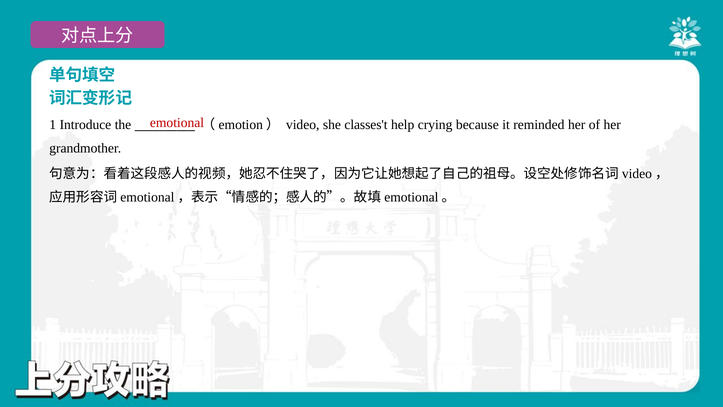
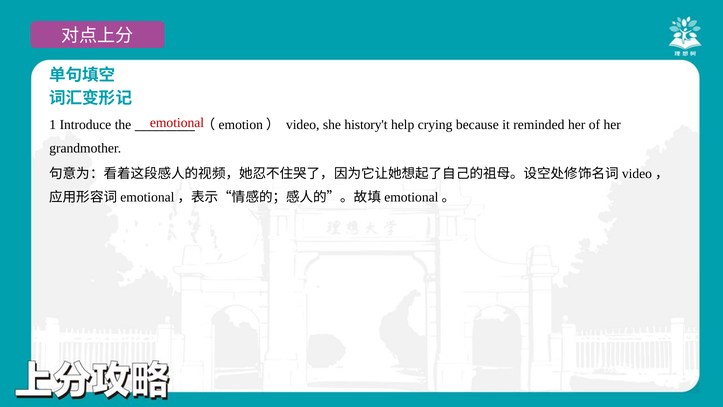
classes't: classes't -> history't (366, 125)
